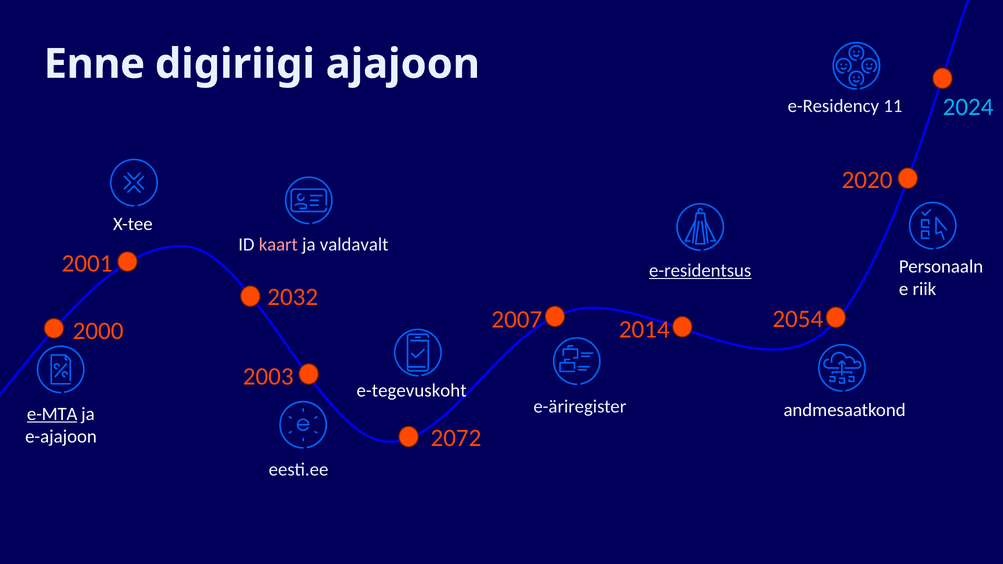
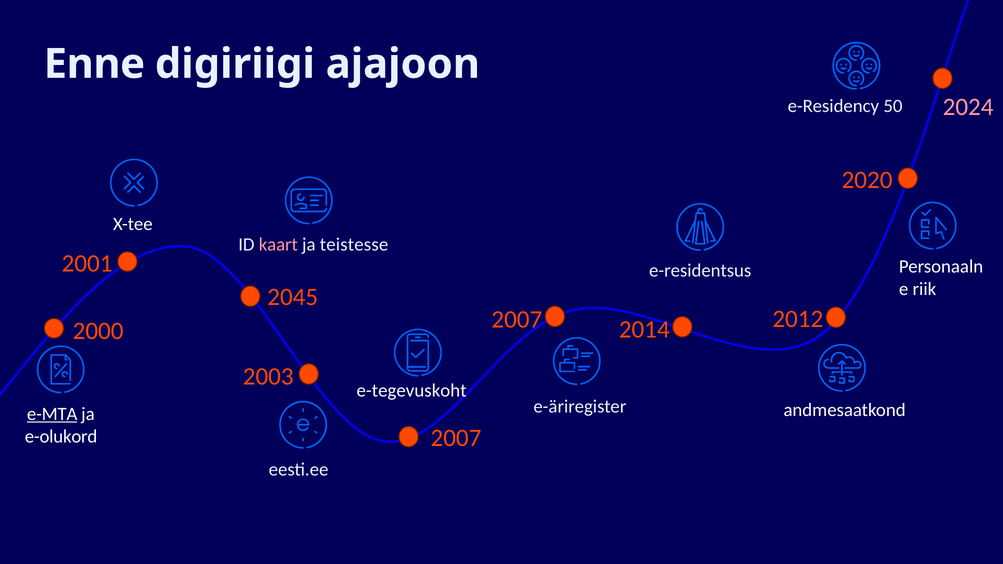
2024 colour: light blue -> pink (968, 107)
11: 11 -> 50 (893, 106)
valdavalt: valdavalt -> teistesse (354, 245)
e-residentsus underline: present -> none (700, 271)
2032: 2032 -> 2045 (293, 297)
2054: 2054 -> 2012 (798, 319)
2072: 2072 -> 2007 (456, 438)
e-ajajoon: e-ajajoon -> e-olukord (61, 437)
